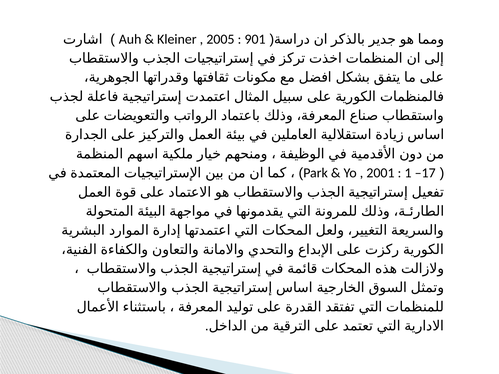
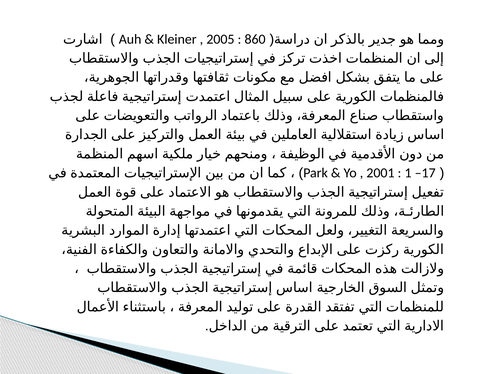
901: 901 -> 860 (255, 39)
